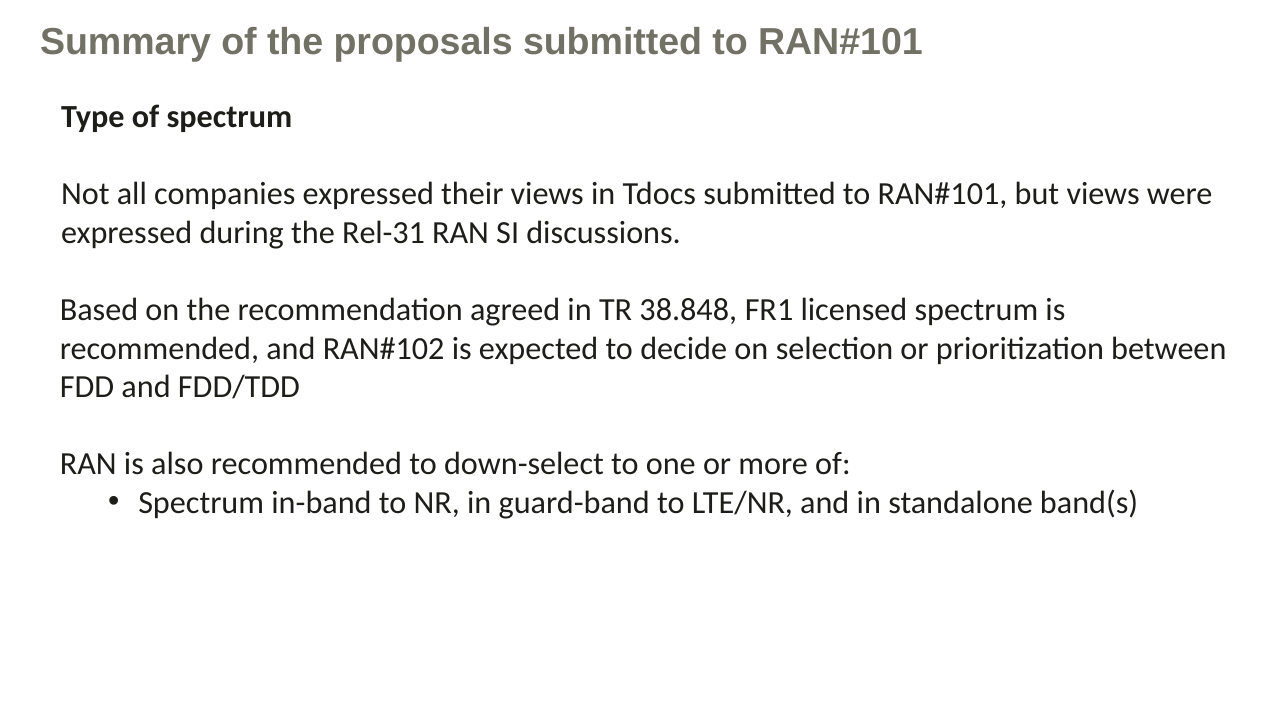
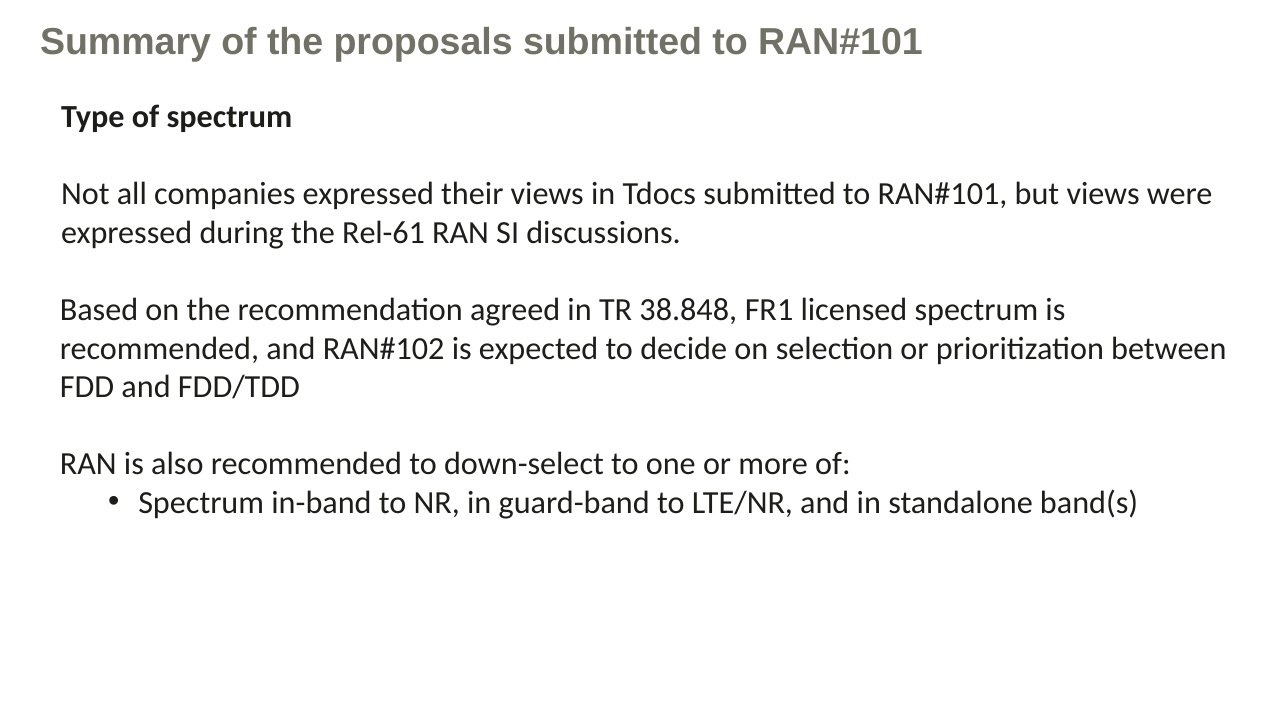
Rel-31: Rel-31 -> Rel-61 (384, 233)
